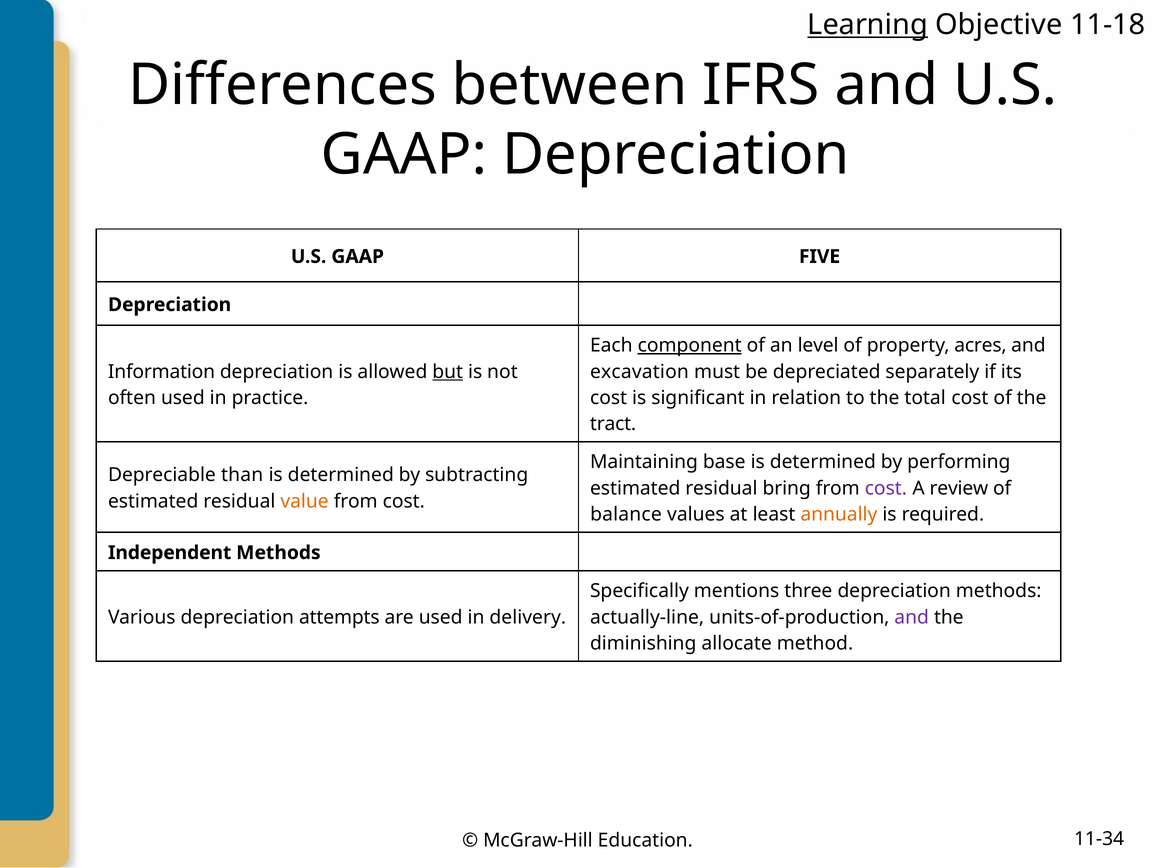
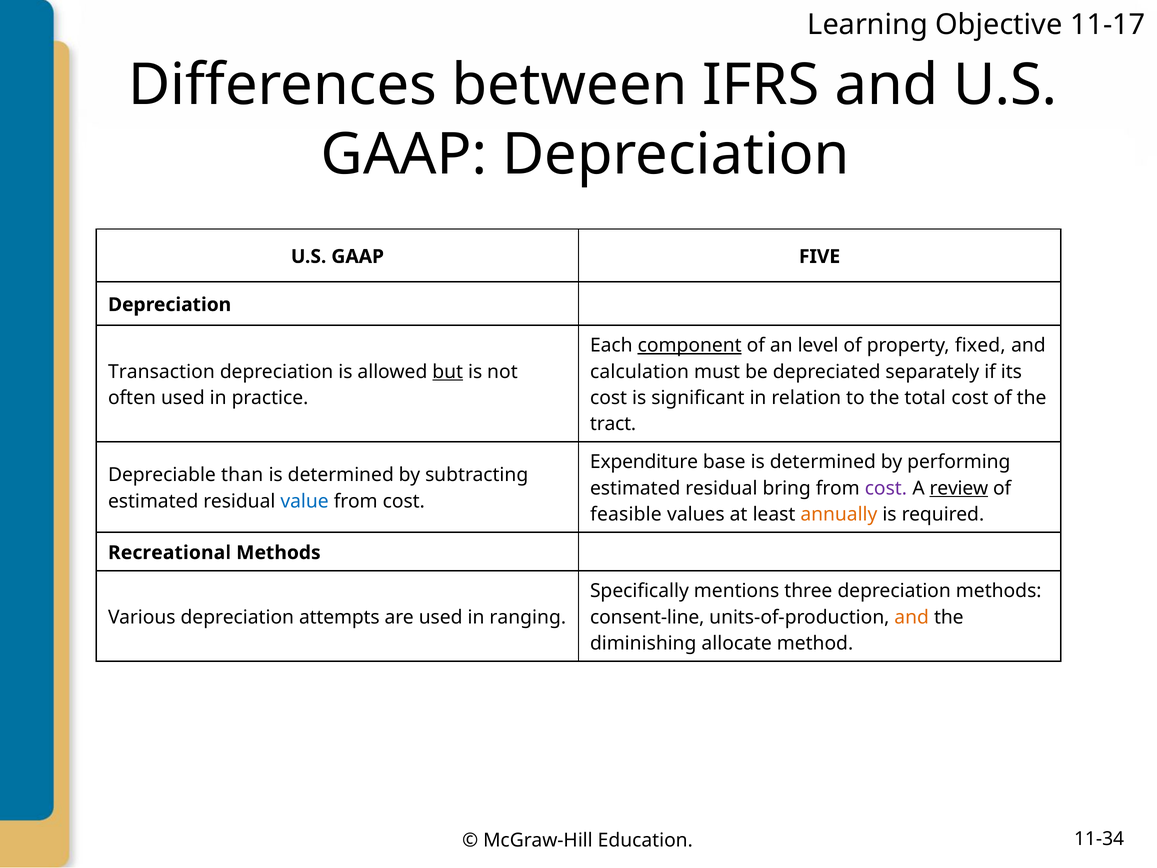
Learning underline: present -> none (868, 25)
11-18: 11-18 -> 11-17 (1108, 25)
acres: acres -> fixed (980, 345)
Information: Information -> Transaction (161, 372)
excavation: excavation -> calculation (640, 372)
Maintaining: Maintaining -> Expenditure (644, 462)
review underline: none -> present (959, 488)
value colour: orange -> blue (305, 501)
balance: balance -> feasible (626, 514)
Independent: Independent -> Recreational (170, 553)
delivery: delivery -> ranging (528, 617)
actually-line: actually-line -> consent-line (647, 617)
and colour: purple -> orange (912, 617)
